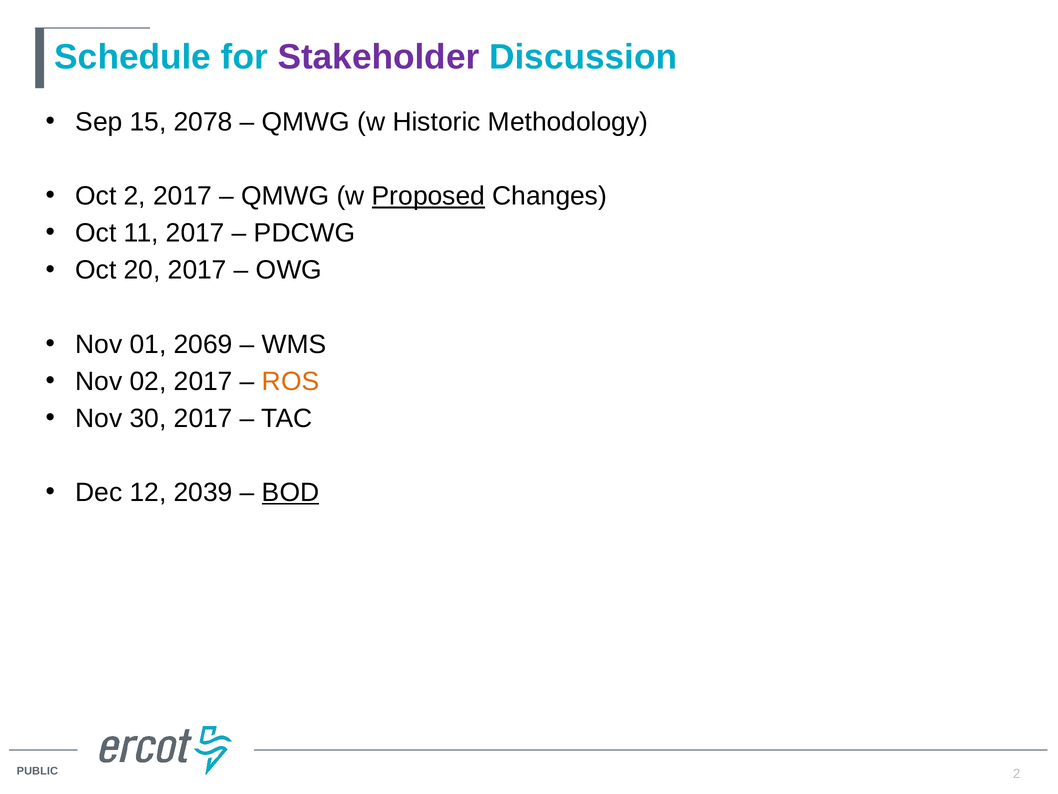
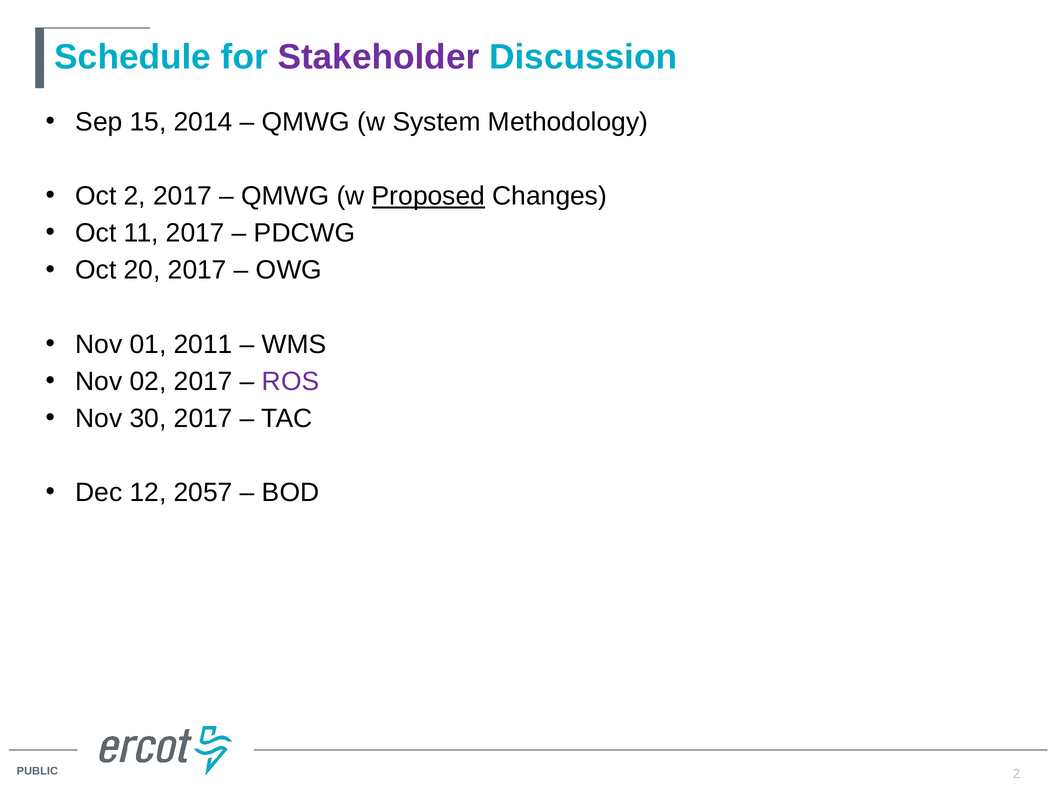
2078: 2078 -> 2014 (203, 122)
Historic: Historic -> System (437, 122)
2069: 2069 -> 2011 (203, 344)
ROS colour: orange -> purple (291, 381)
2039: 2039 -> 2057 (203, 492)
BOD underline: present -> none (291, 492)
